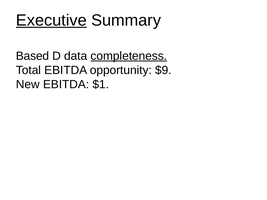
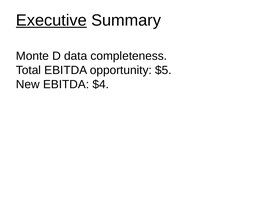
Based: Based -> Monte (32, 56)
completeness underline: present -> none (129, 56)
$9: $9 -> $5 (163, 70)
$1: $1 -> $4 (101, 84)
